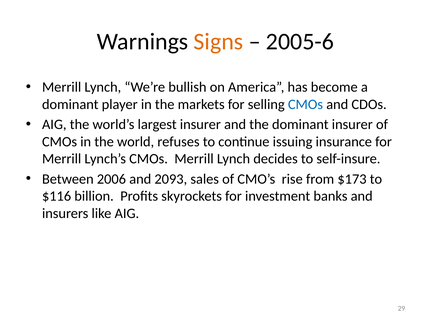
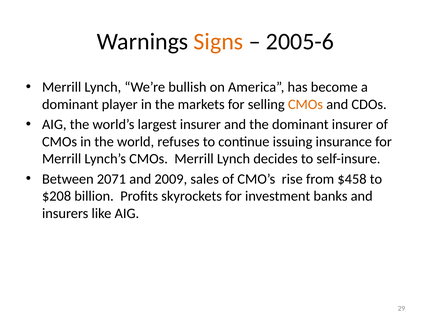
CMOs colour: blue -> orange (305, 104)
2006: 2006 -> 2071 (111, 179)
2093: 2093 -> 2009 (171, 179)
$173: $173 -> $458 (352, 179)
$116: $116 -> $208 (57, 196)
